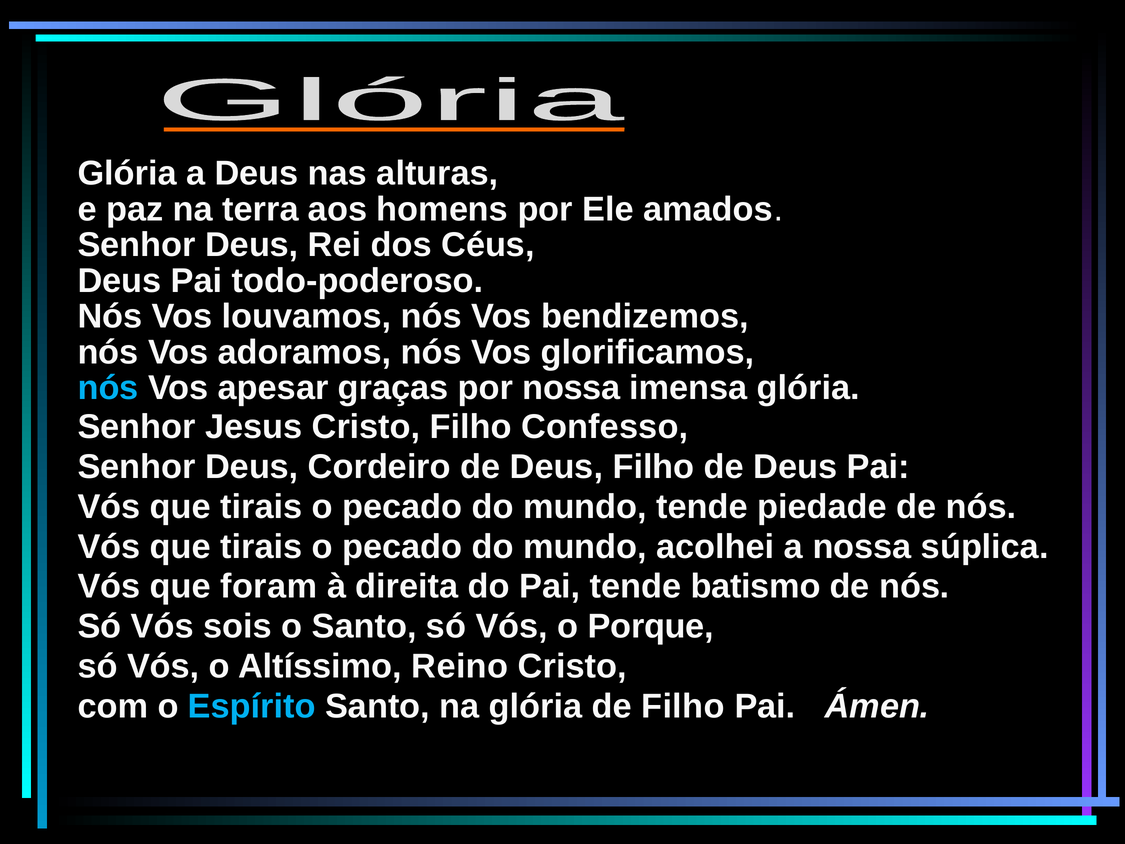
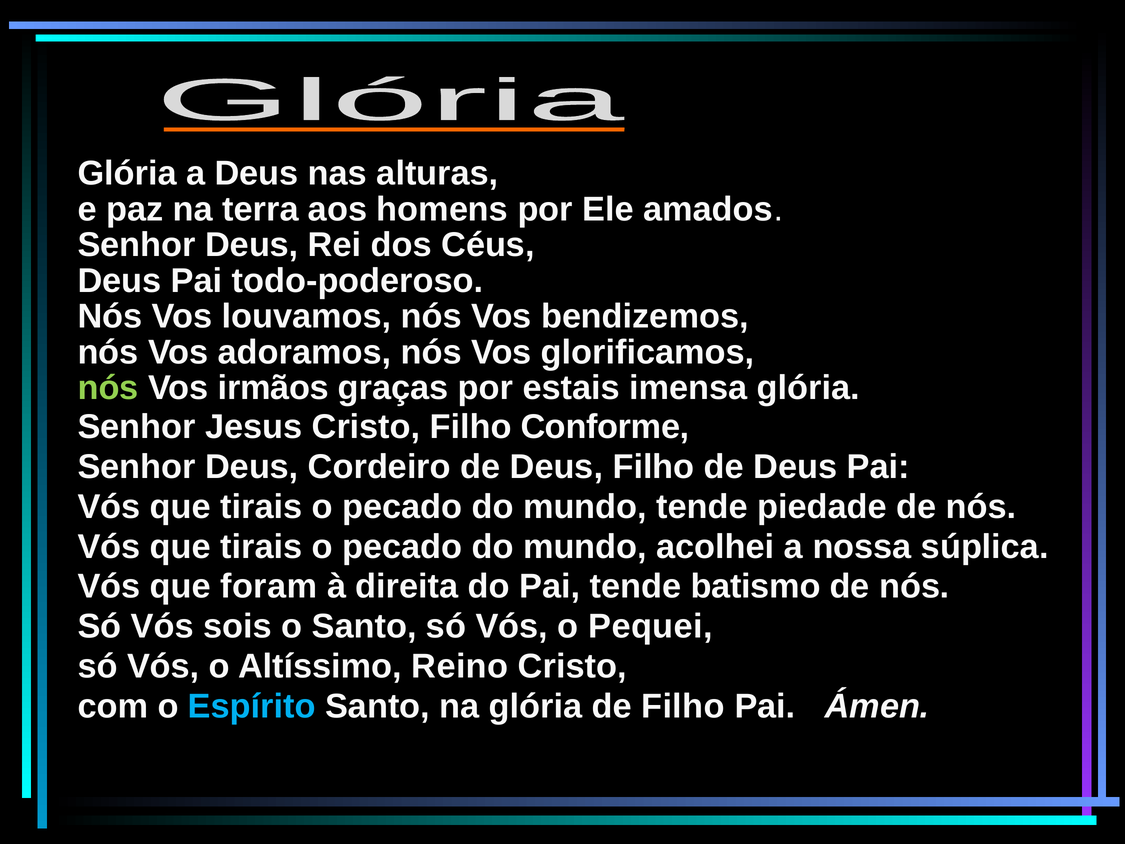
nós colour: light blue -> light green (108, 388)
apesar: apesar -> irmãos (273, 388)
por nossa: nossa -> estais (571, 388)
Confesso: Confesso -> Conforme (605, 427)
Porque: Porque -> Pequei (650, 626)
